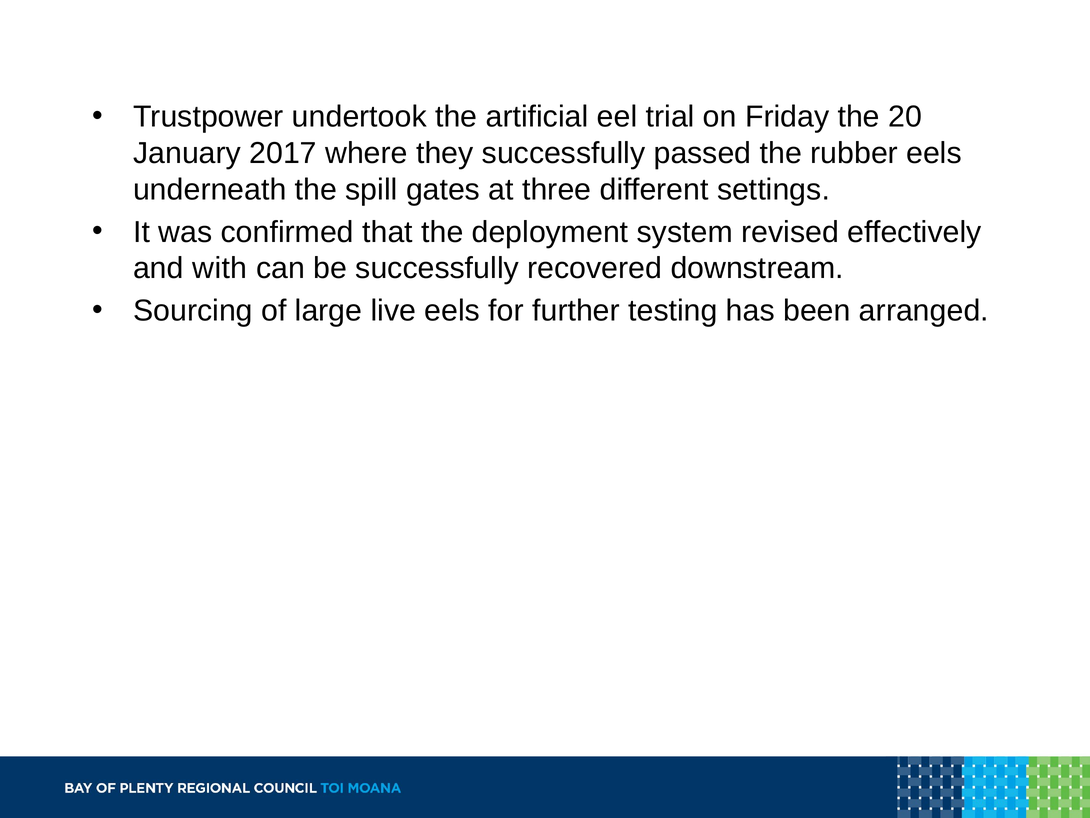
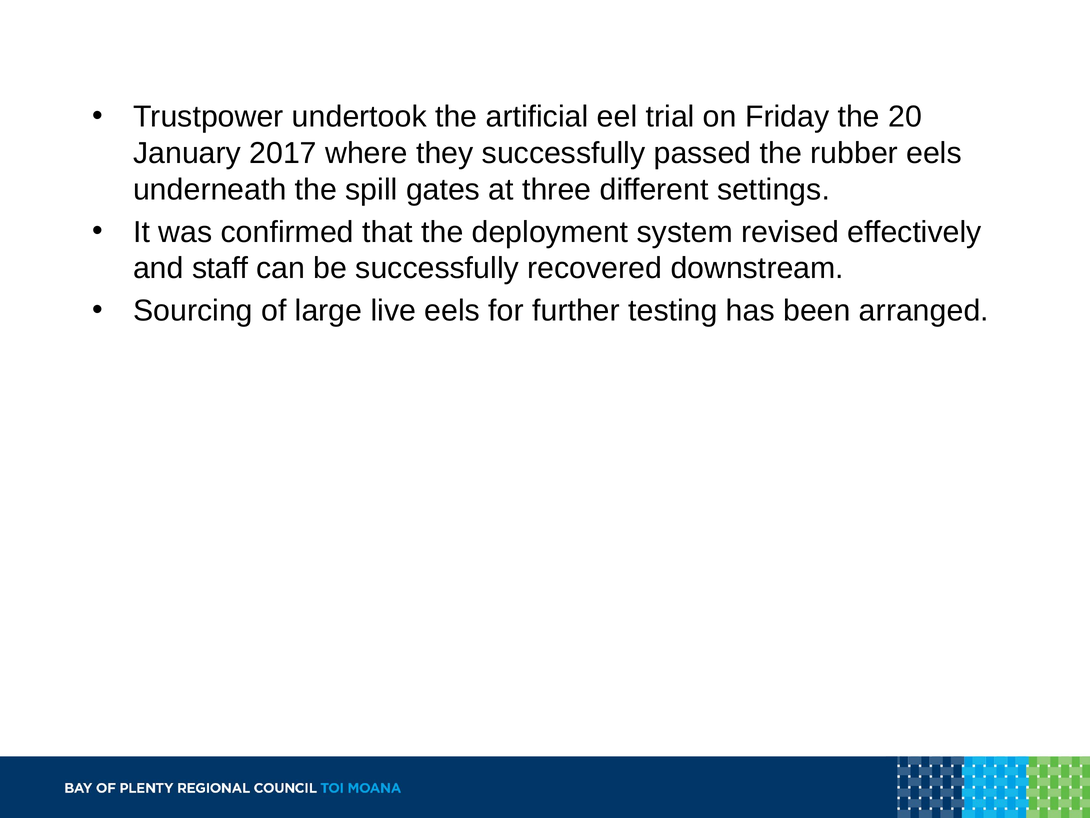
with: with -> staff (220, 268)
